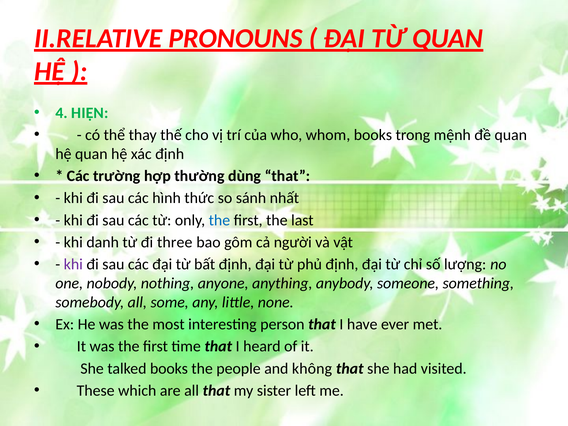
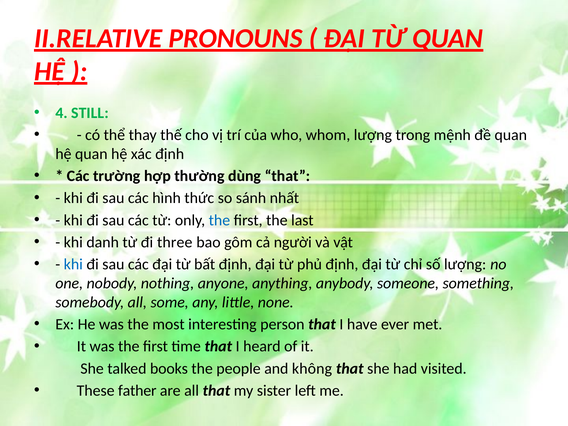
HIỆN: HIỆN -> STILL (90, 113)
whom books: books -> lượng (373, 135)
khi colour: purple -> blue (73, 264)
which: which -> father (137, 391)
